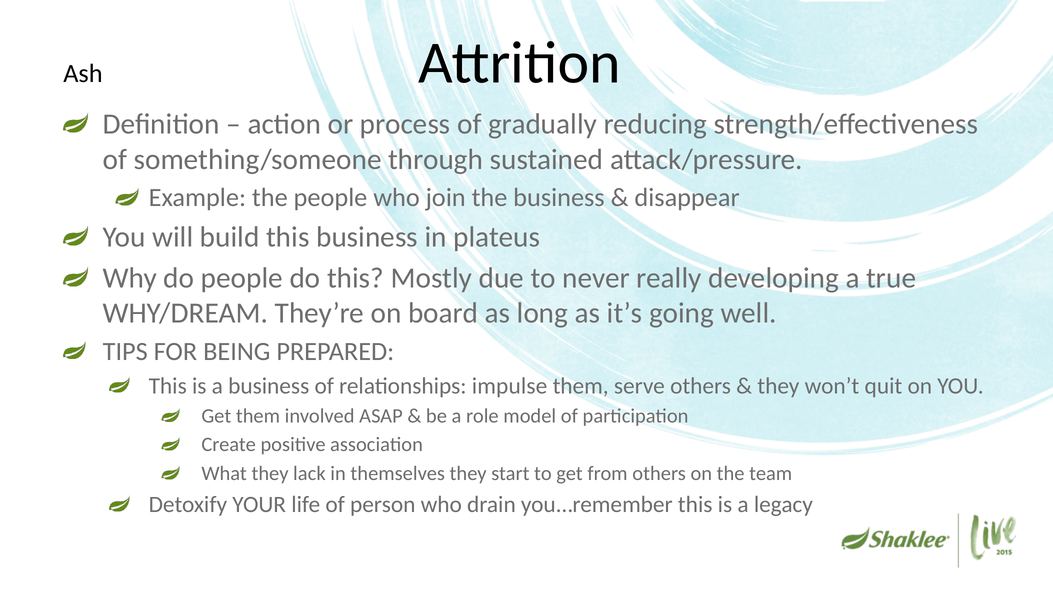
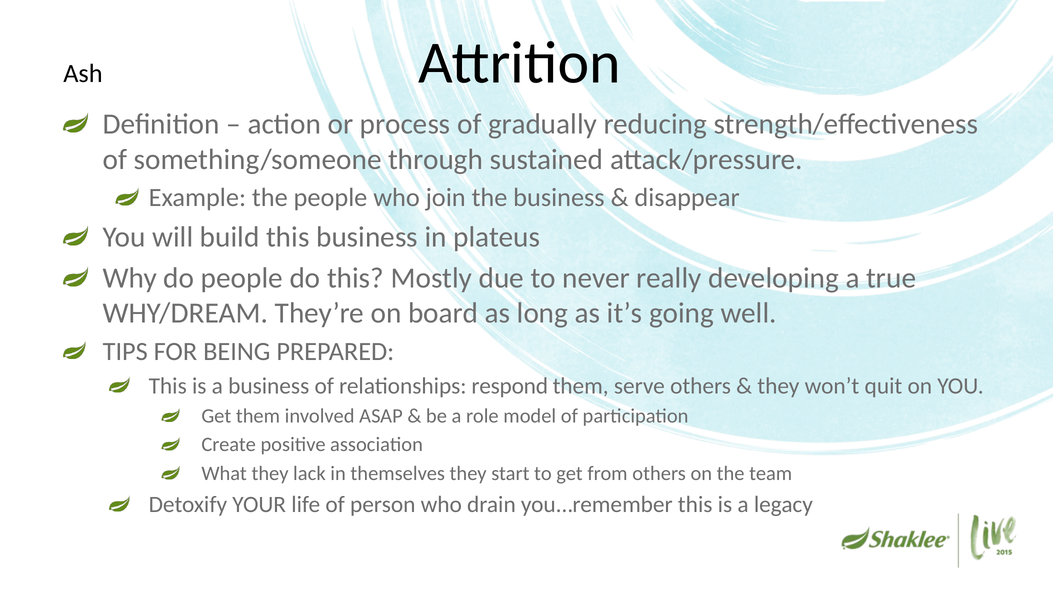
impulse: impulse -> respond (510, 386)
